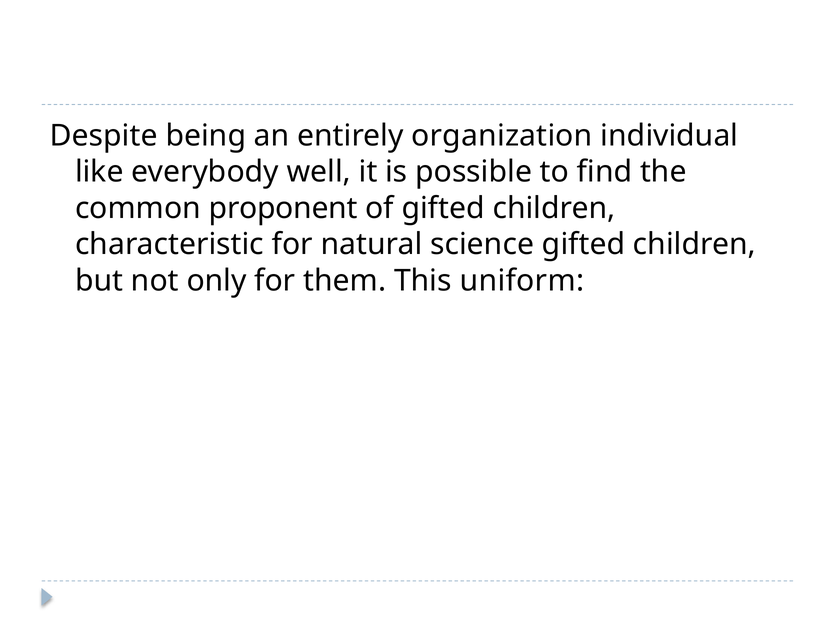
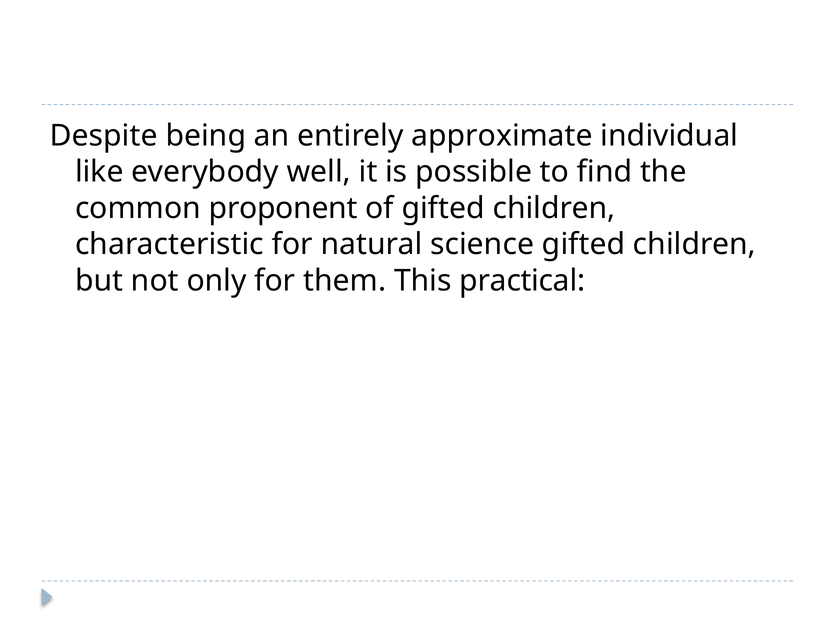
organization: organization -> approximate (502, 136)
uniform: uniform -> practical (522, 280)
